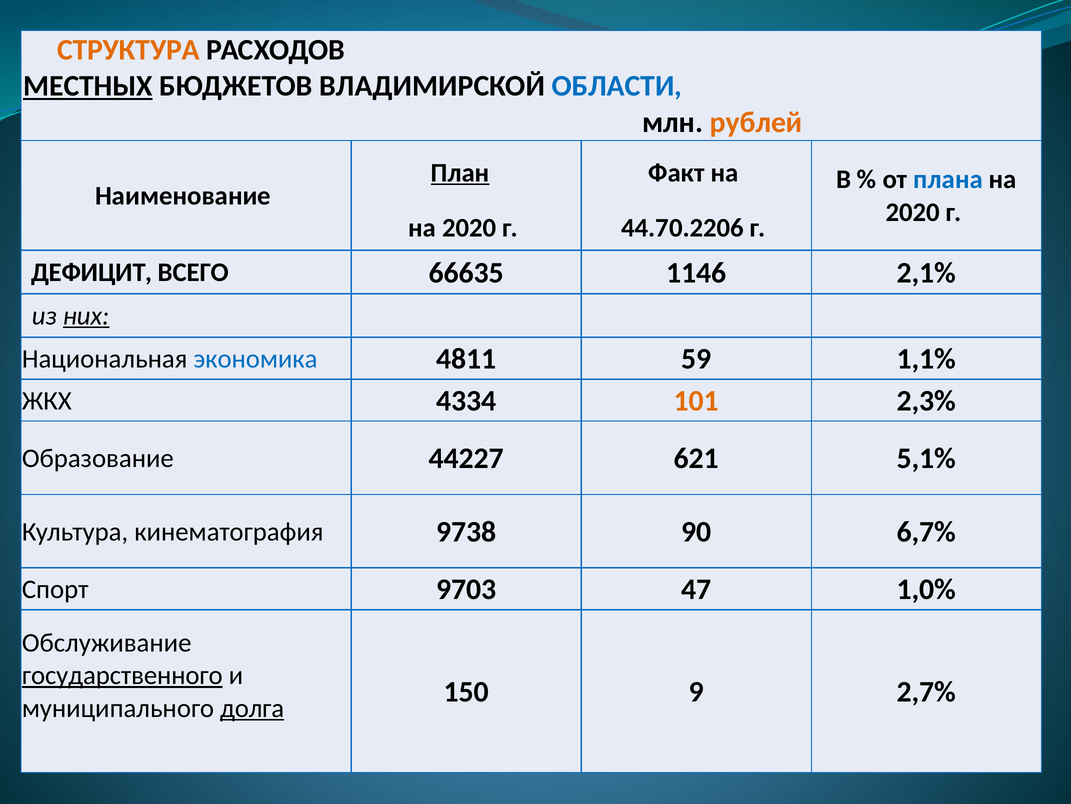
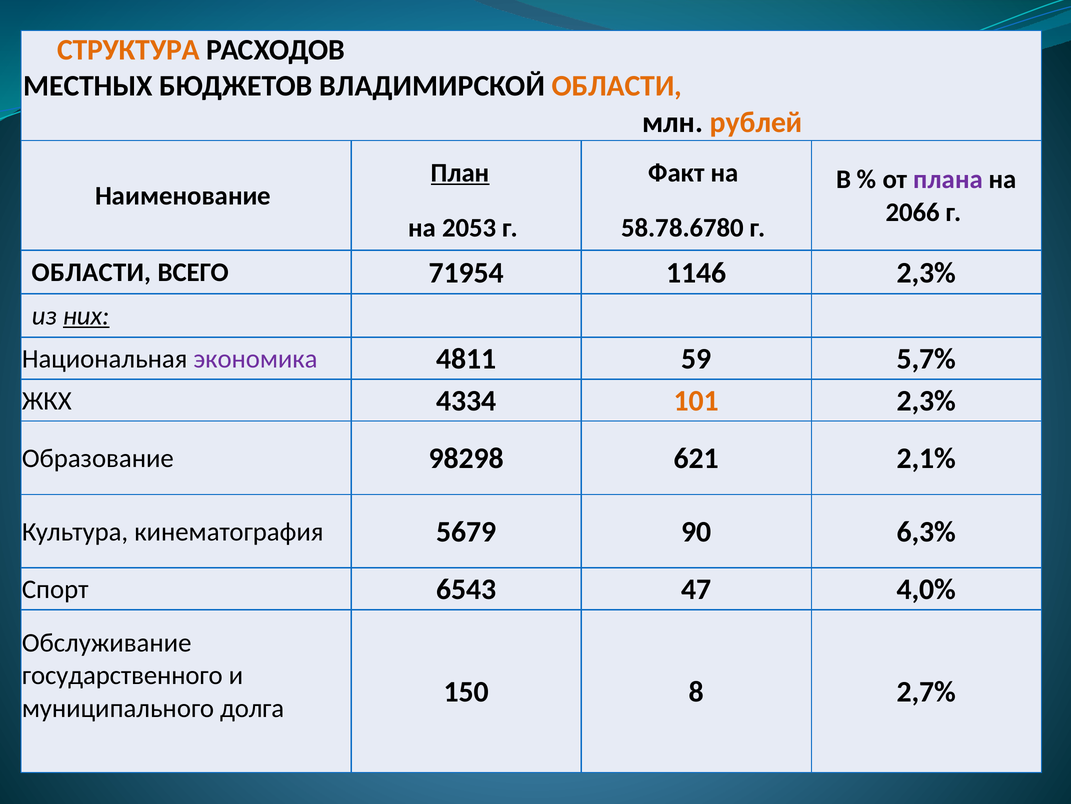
МЕСТНЫХ underline: present -> none (88, 86)
ОБЛАСТИ colour: blue -> orange (617, 86)
плана colour: blue -> purple (948, 179)
2020: 2020 -> 2066 (913, 212)
2020: 2020 -> 2053 (469, 228)
44.70.2206: 44.70.2206 -> 58.78.6780 (683, 228)
ДЕФИЦИТ: ДЕФИЦИТ -> ОБЛАСТИ (92, 272)
66635: 66635 -> 71954 (466, 273)
1146 2,1%: 2,1% -> 2,3% (926, 273)
экономика colour: blue -> purple (255, 359)
1,1%: 1,1% -> 5,7% (926, 359)
44227: 44227 -> 98298 (466, 458)
5,1%: 5,1% -> 2,1% (926, 458)
9738: 9738 -> 5679 (466, 531)
6,7%: 6,7% -> 6,3% (926, 531)
9703: 9703 -> 6543 (466, 589)
1,0%: 1,0% -> 4,0% (926, 589)
государственного underline: present -> none (122, 675)
9: 9 -> 8 (696, 691)
долга underline: present -> none (252, 708)
